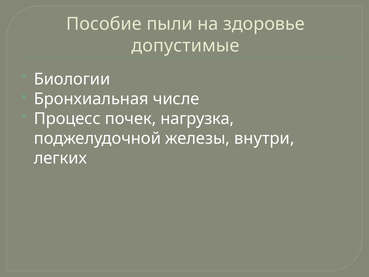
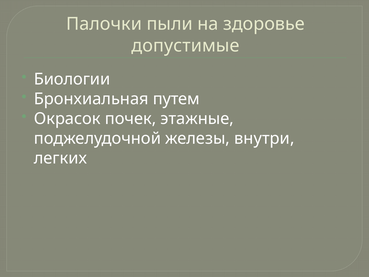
Пособие: Пособие -> Палочки (104, 24)
числе: числе -> путем (176, 99)
Процесс: Процесс -> Окрасок (67, 119)
нагрузка: нагрузка -> этажные (197, 119)
